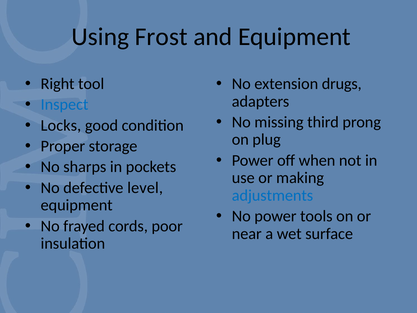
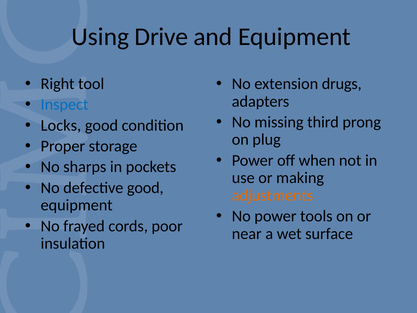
Frost: Frost -> Drive (161, 37)
defective level: level -> good (145, 188)
adjustments colour: blue -> orange (272, 195)
